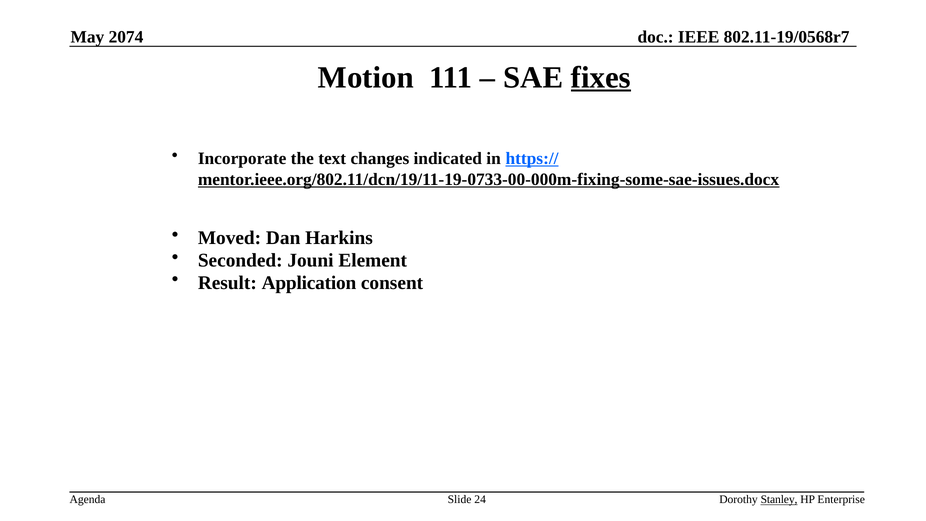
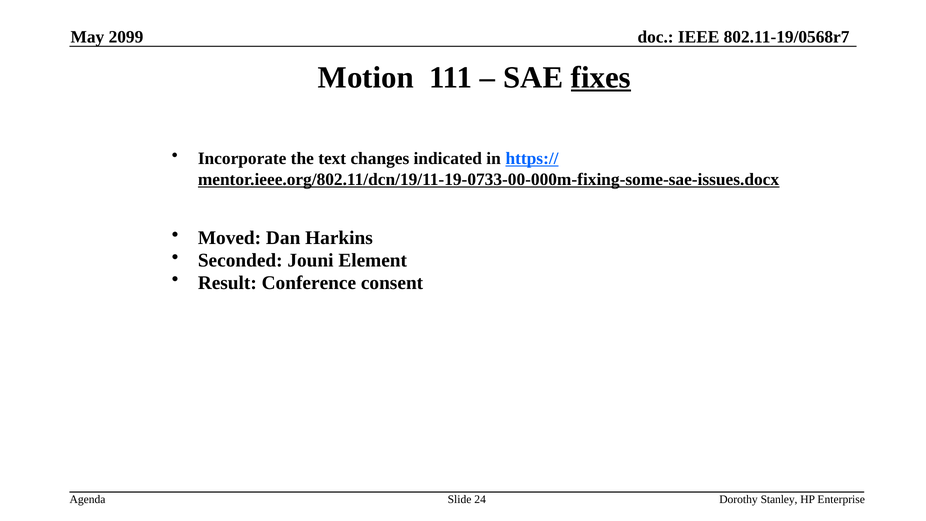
2074: 2074 -> 2099 (126, 37)
Application: Application -> Conference (309, 283)
Stanley underline: present -> none (779, 500)
